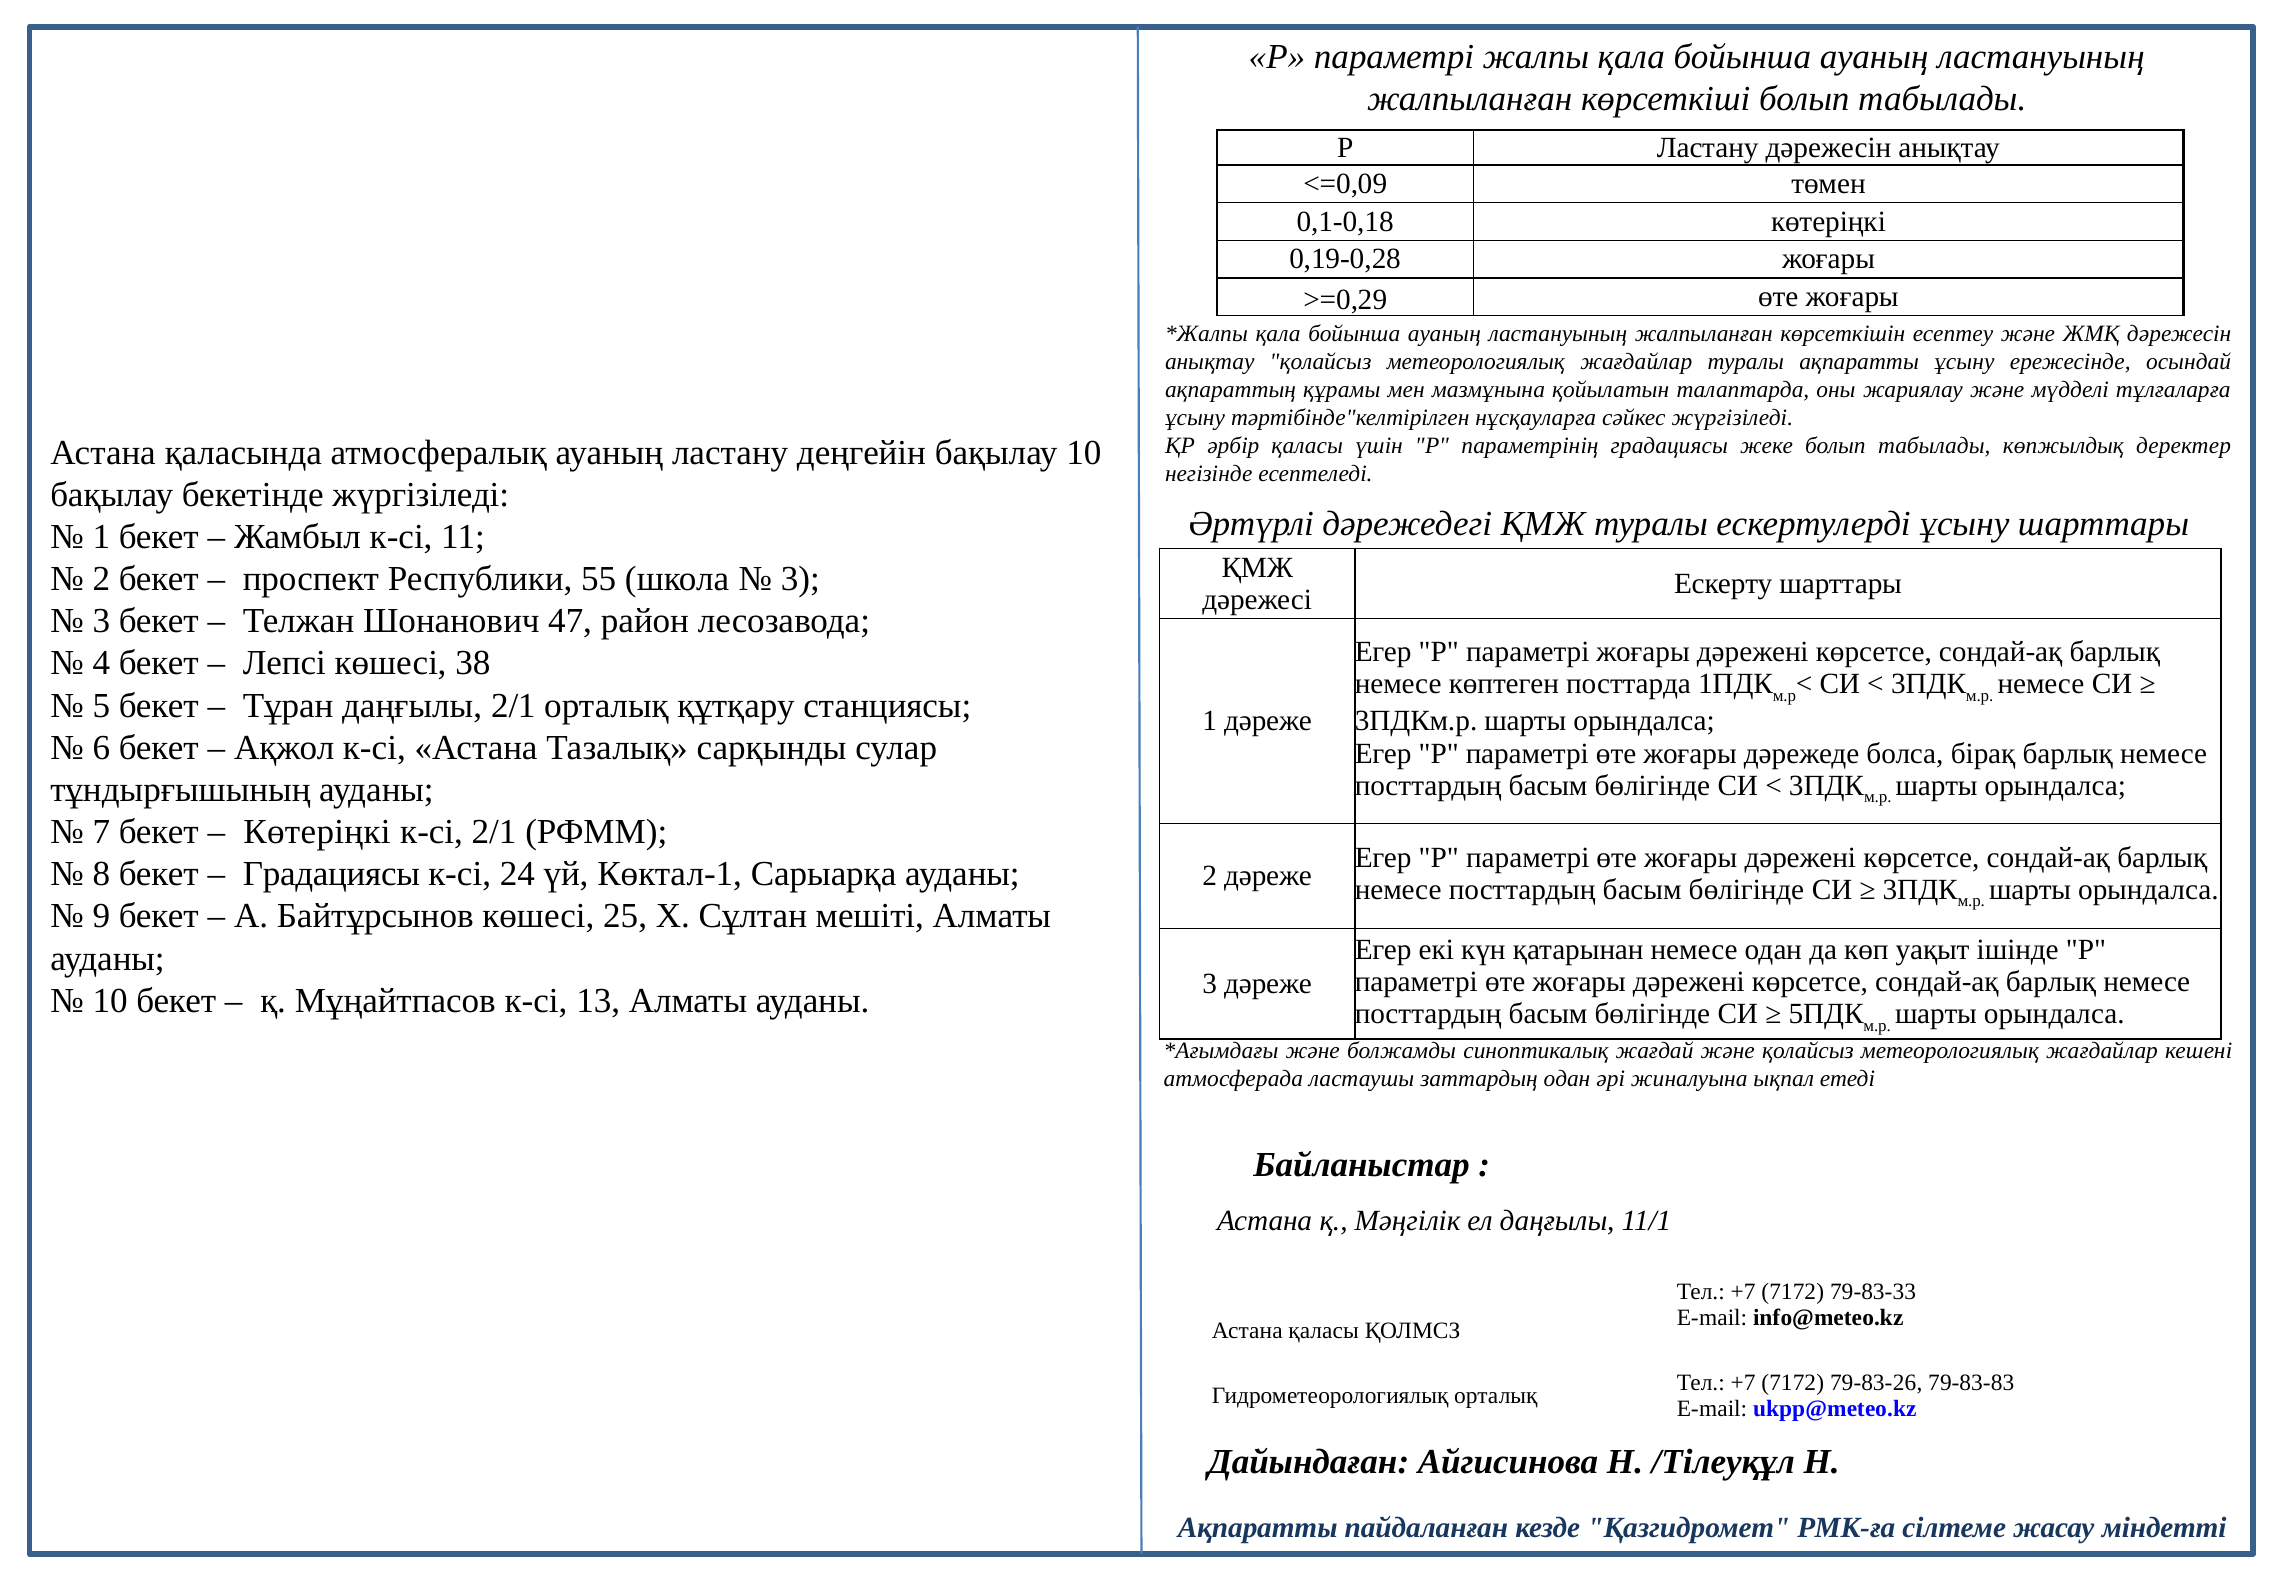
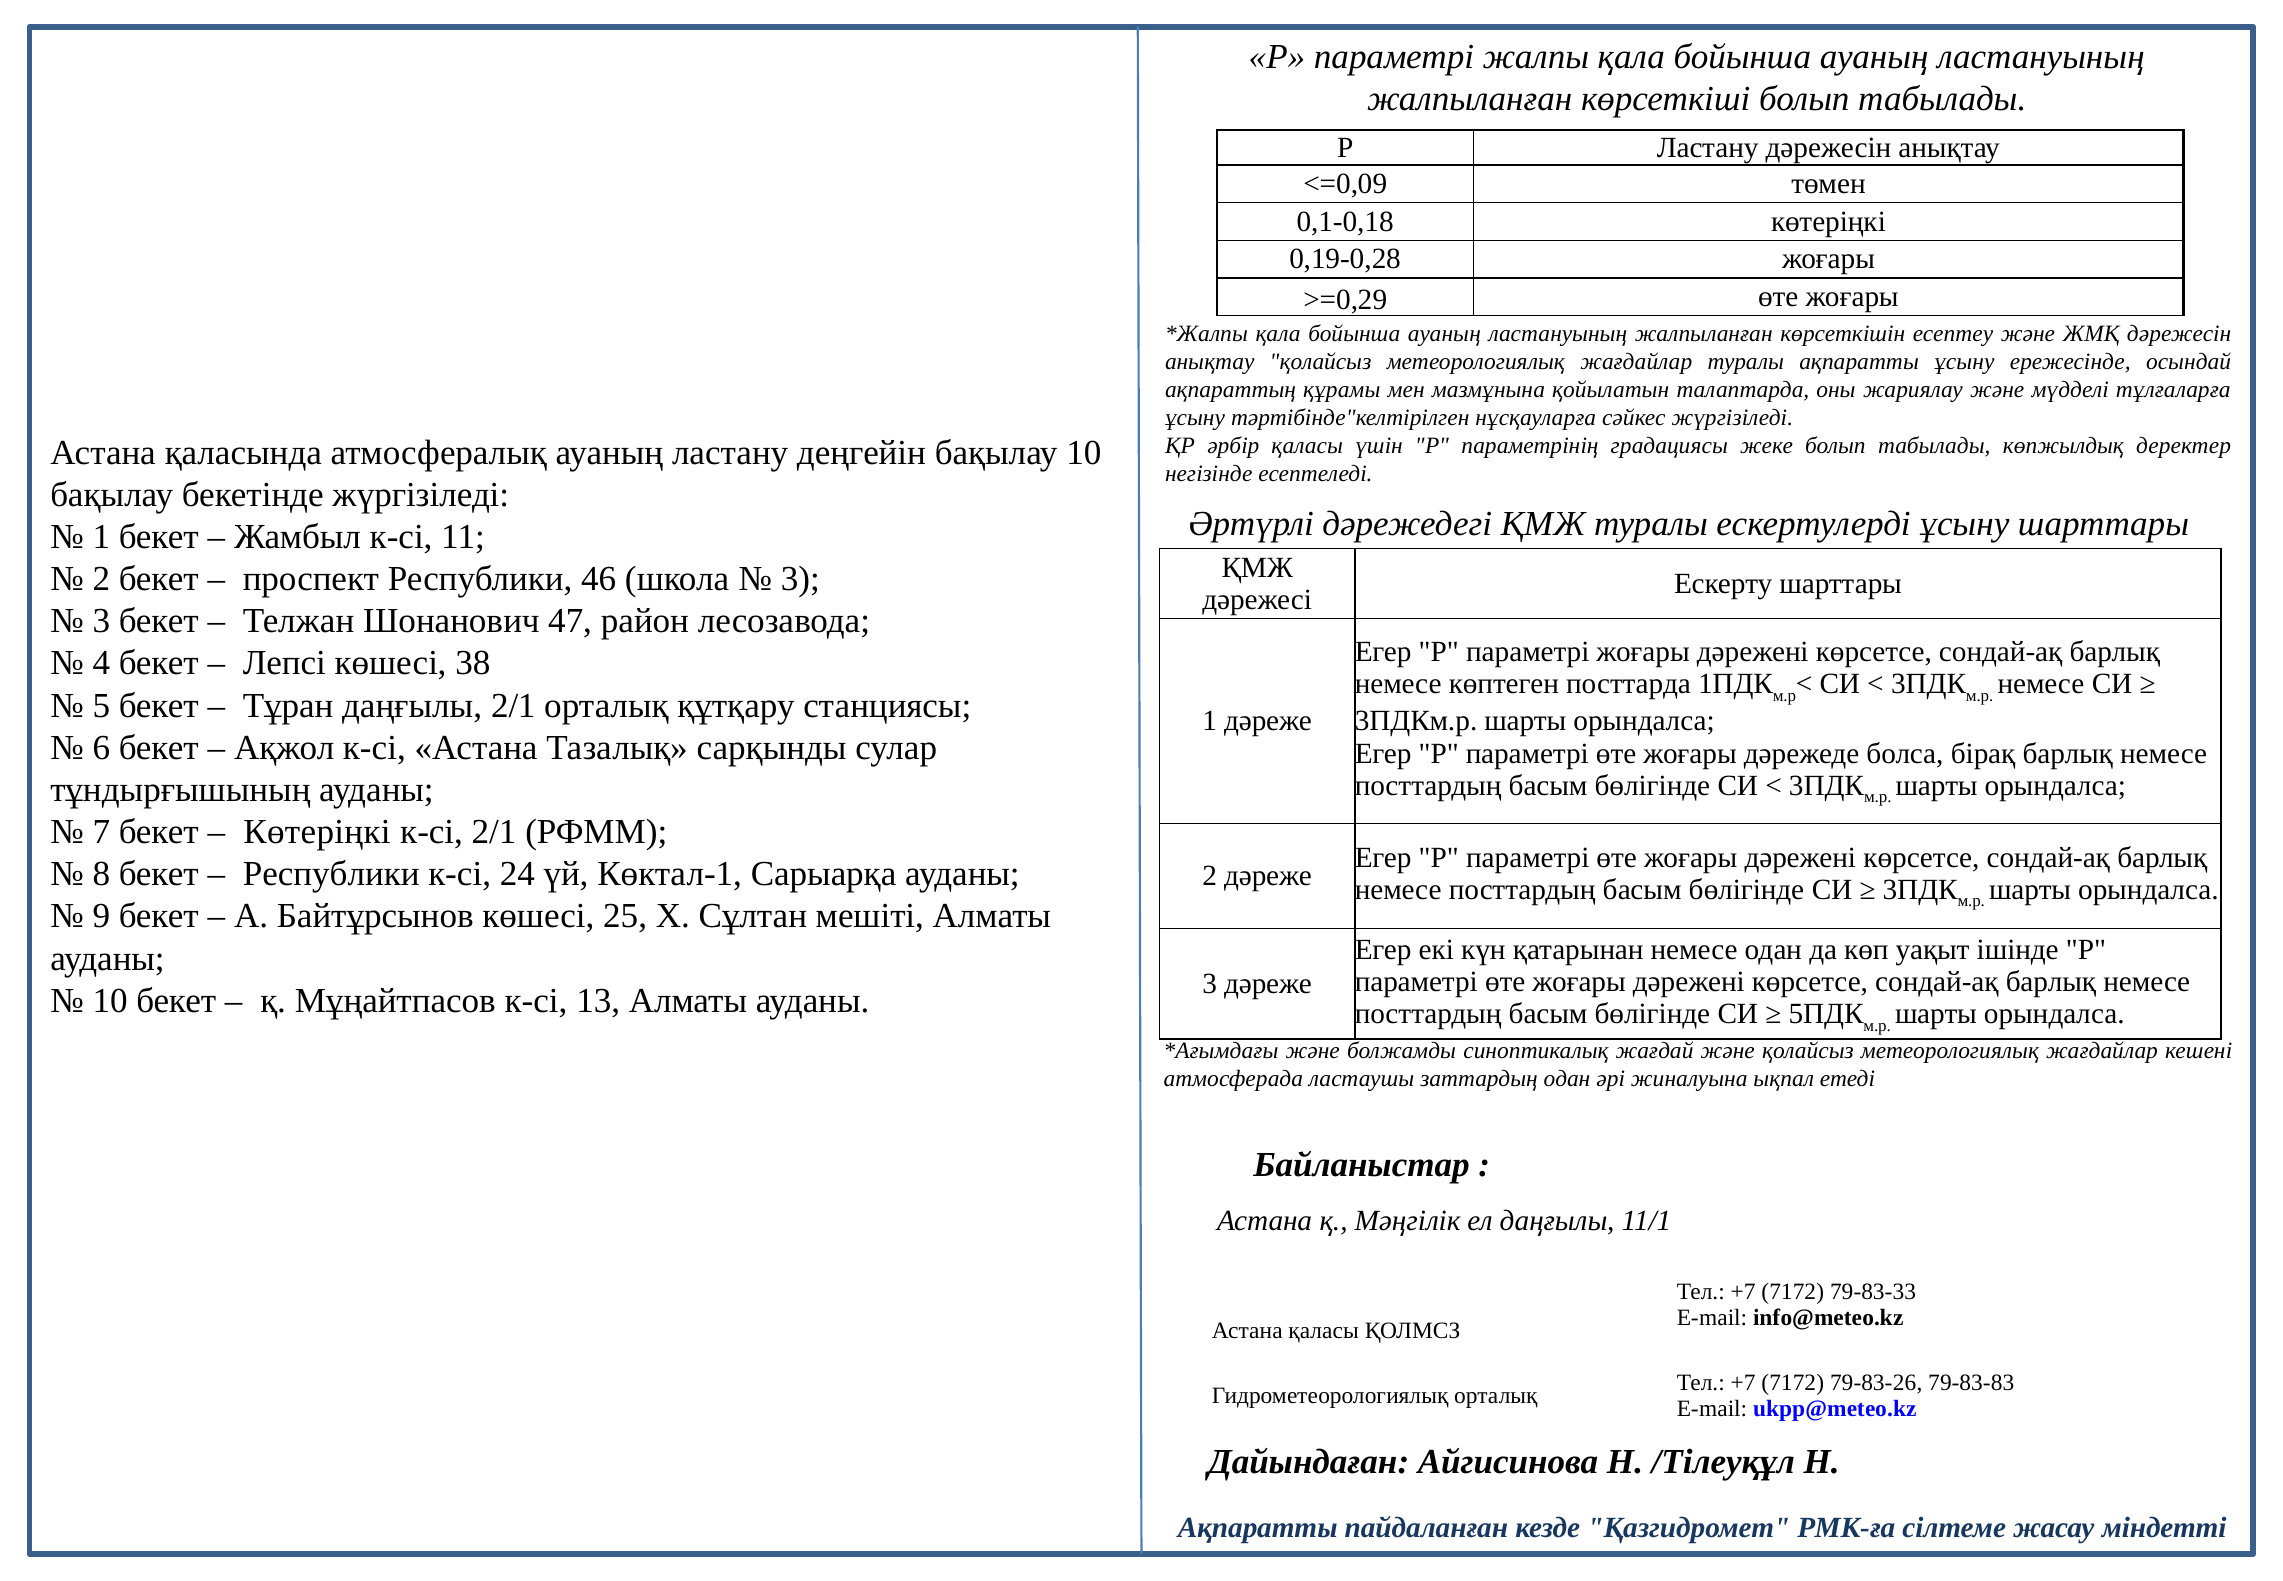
55: 55 -> 46 (599, 579)
Градациясы: Градациясы -> Республики (331, 874)
